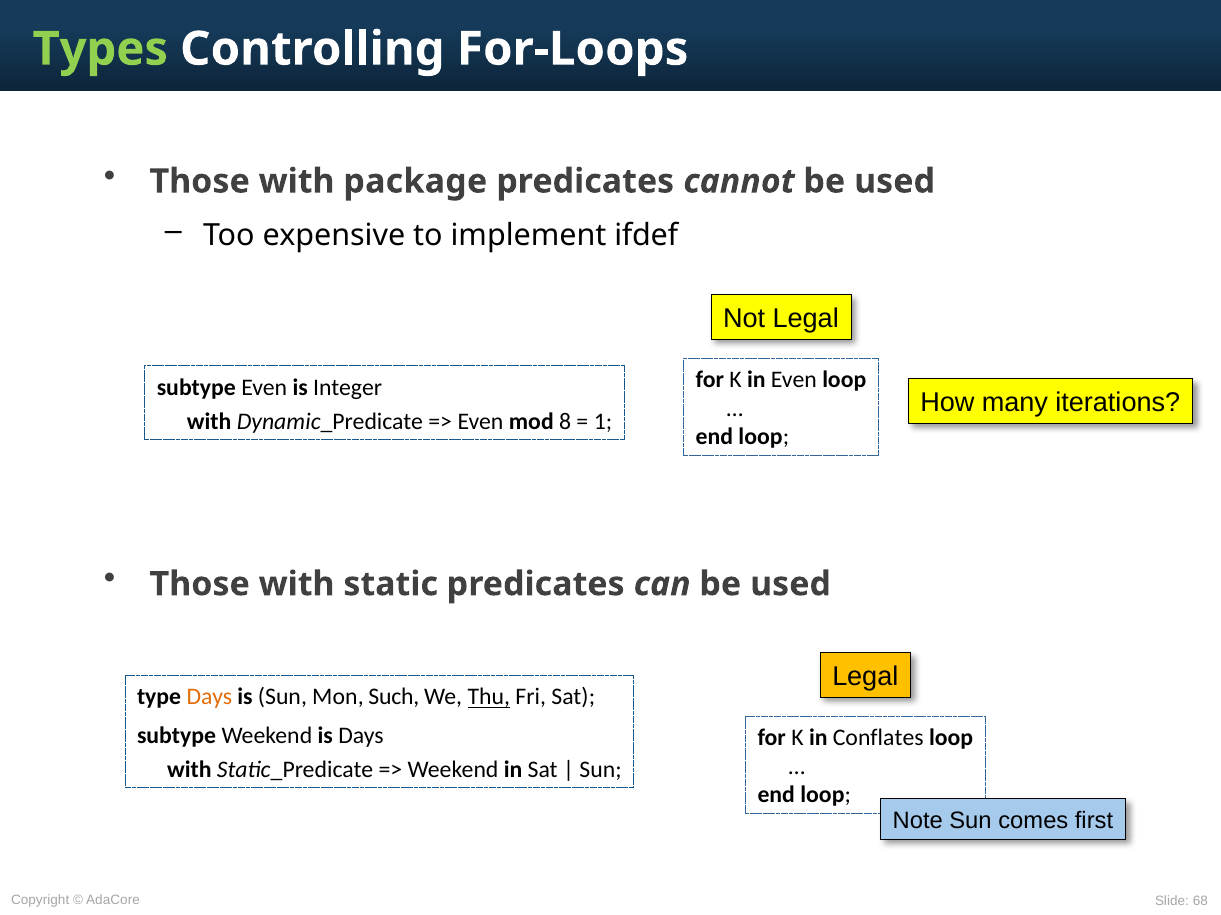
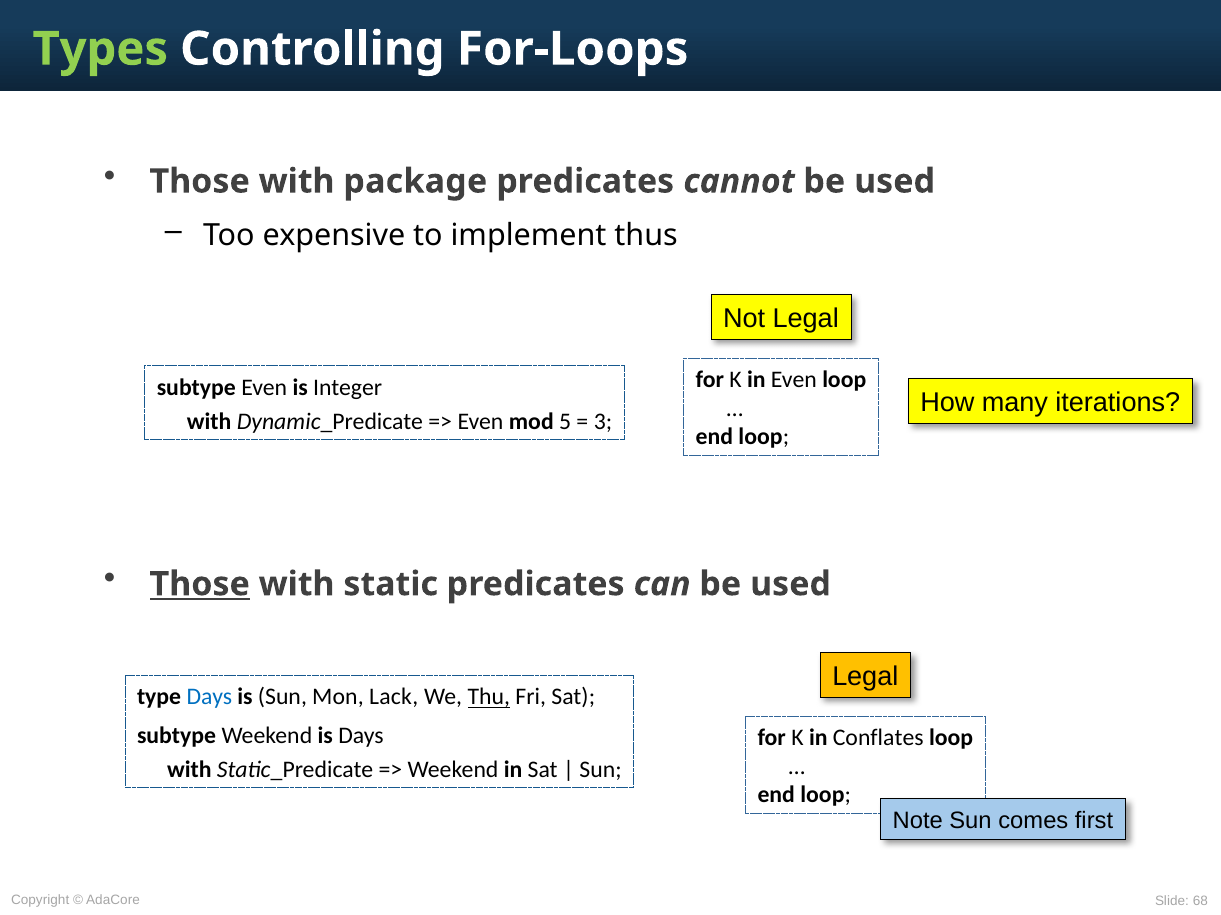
ifdef: ifdef -> thus (646, 235)
8: 8 -> 5 (565, 422)
1: 1 -> 3 (603, 422)
Those underline: none -> present (200, 585)
Days colour: orange -> blue (209, 698)
Such: Such -> Lack (394, 698)
